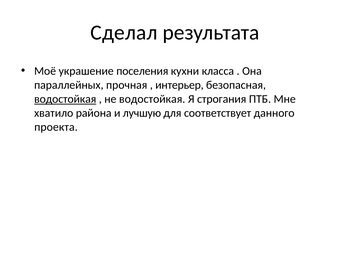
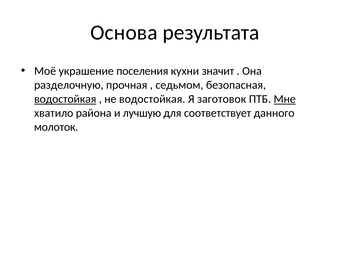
Сделал: Сделал -> Основа (124, 33)
класса: класса -> значит (218, 71)
параллейных: параллейных -> разделочную (69, 85)
интерьер: интерьер -> седьмом (179, 85)
строгания: строгания -> заготовок (222, 99)
Мне underline: none -> present (285, 99)
проекта: проекта -> молоток (56, 127)
